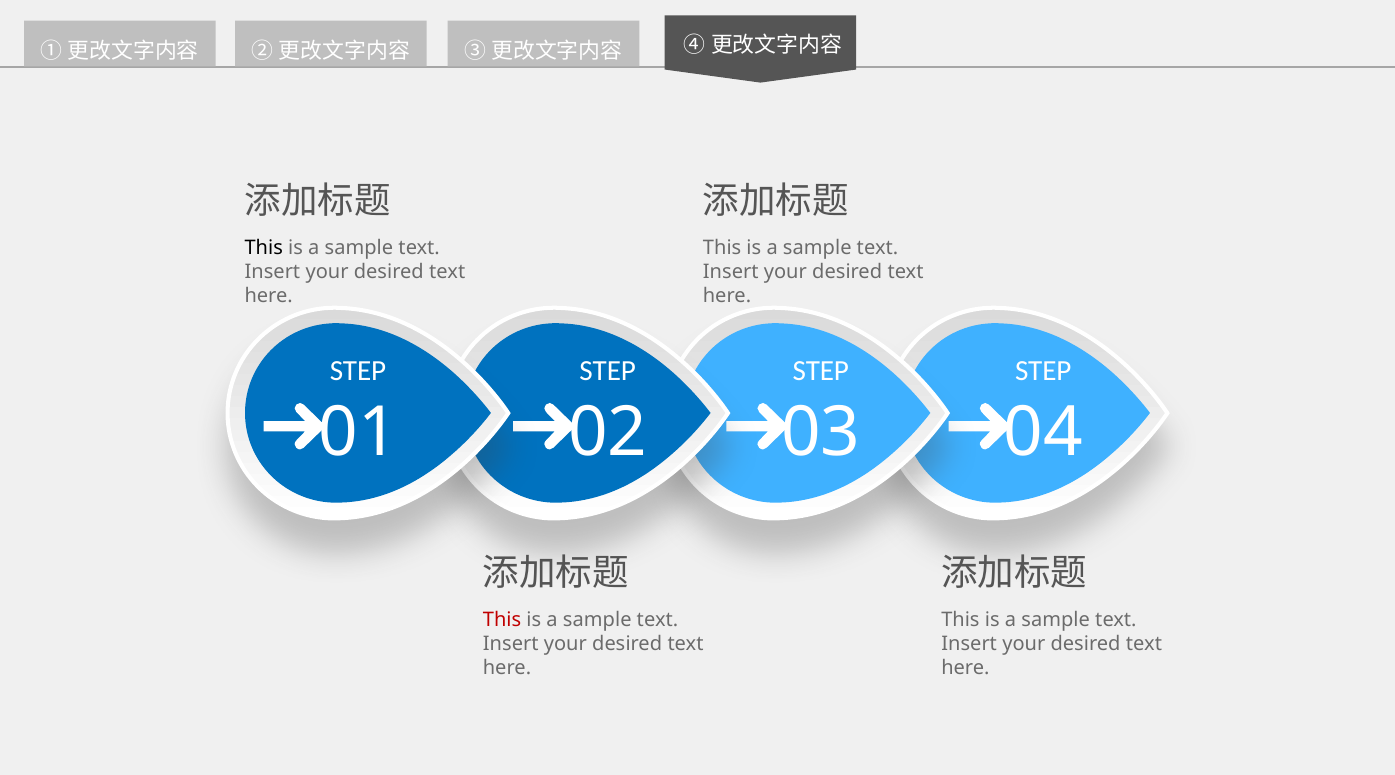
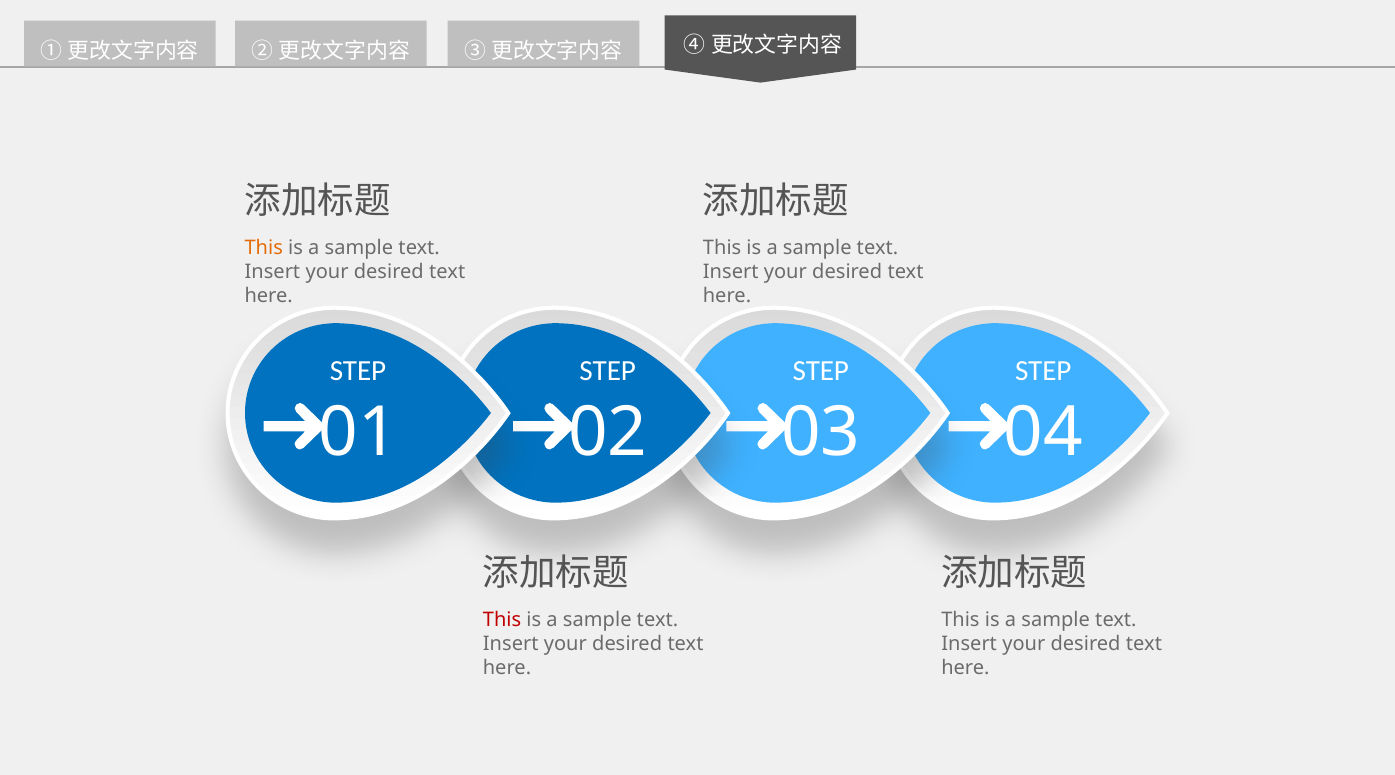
This colour: black -> orange (264, 248)
